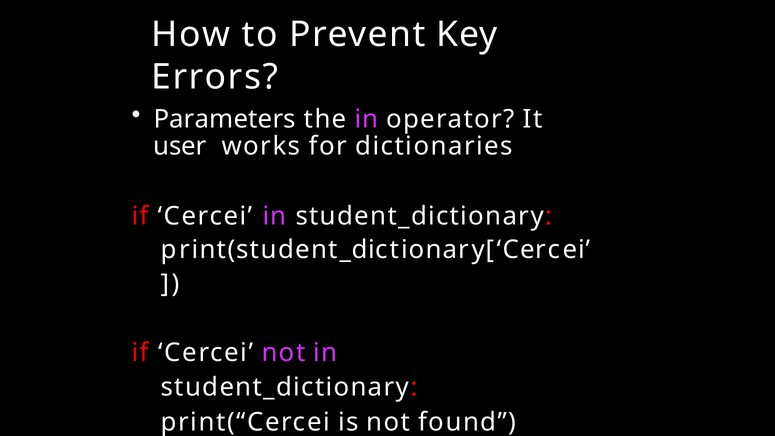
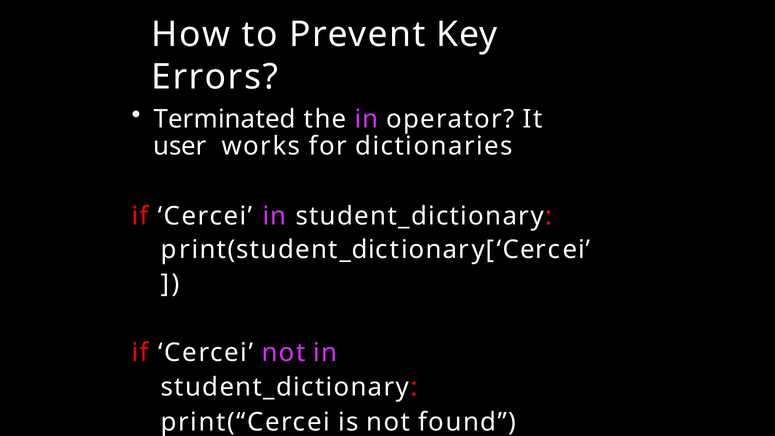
Parameters: Parameters -> Terminated (225, 119)
